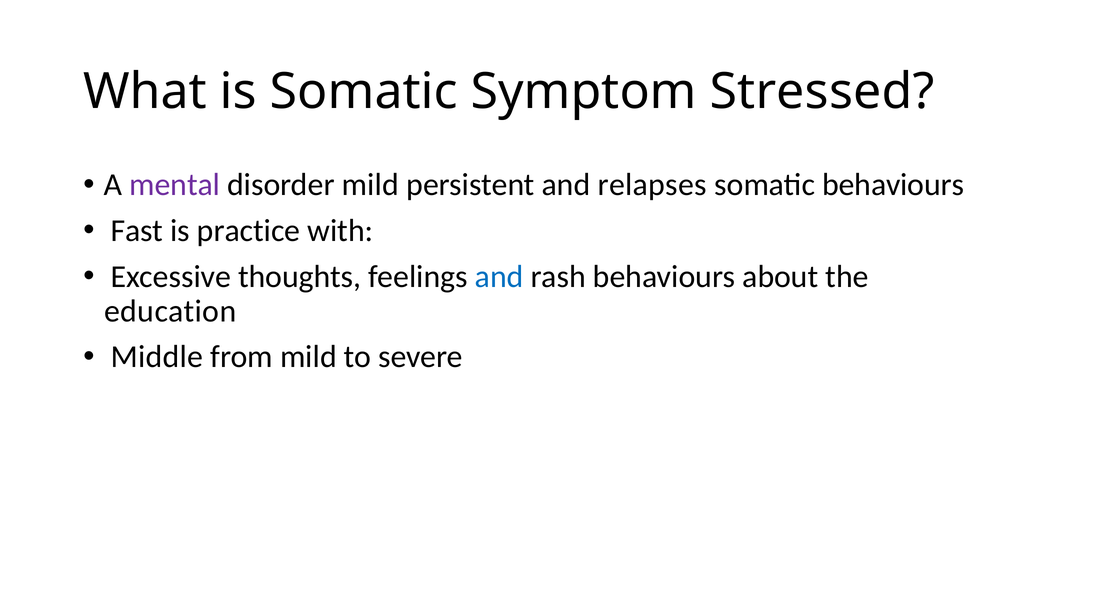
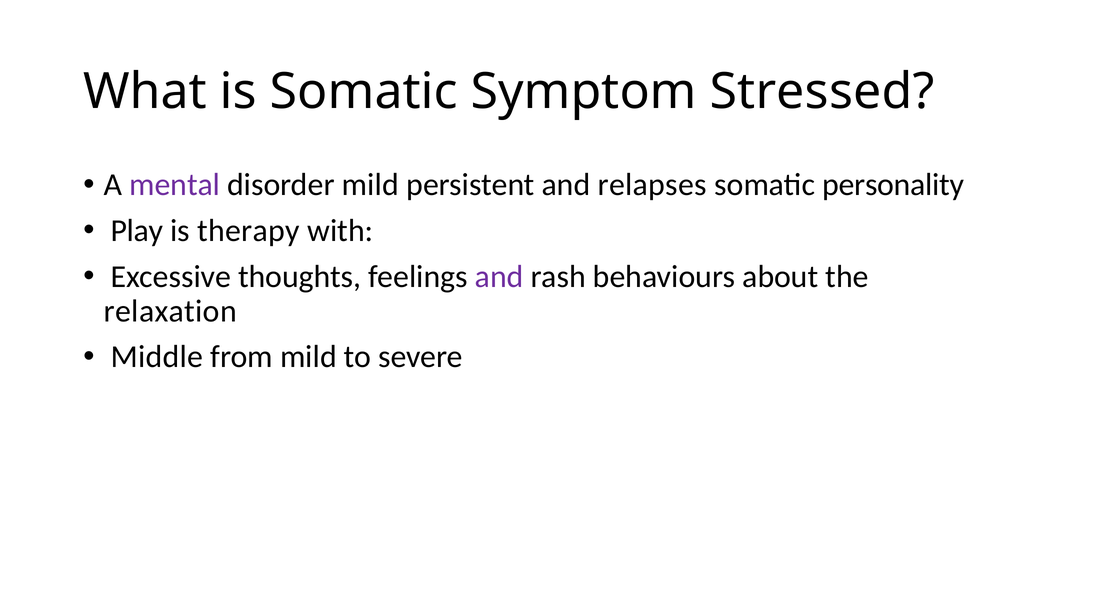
somatic behaviours: behaviours -> personality (893, 185)
Fast: Fast -> Play (137, 231)
practice: practice -> therapy (248, 231)
and colour: blue -> purple (499, 276)
education: education -> relaxation (170, 311)
